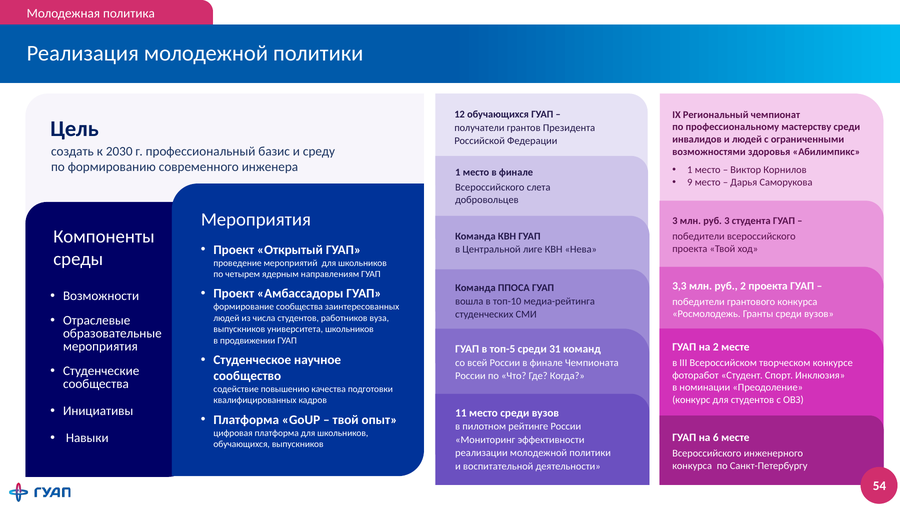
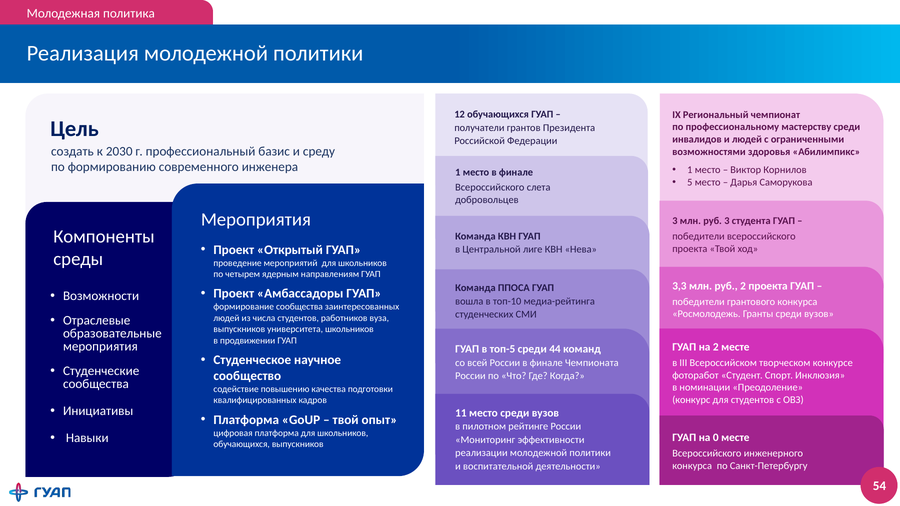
9: 9 -> 5 (690, 182)
31: 31 -> 44 (555, 349)
6: 6 -> 0 (716, 438)
